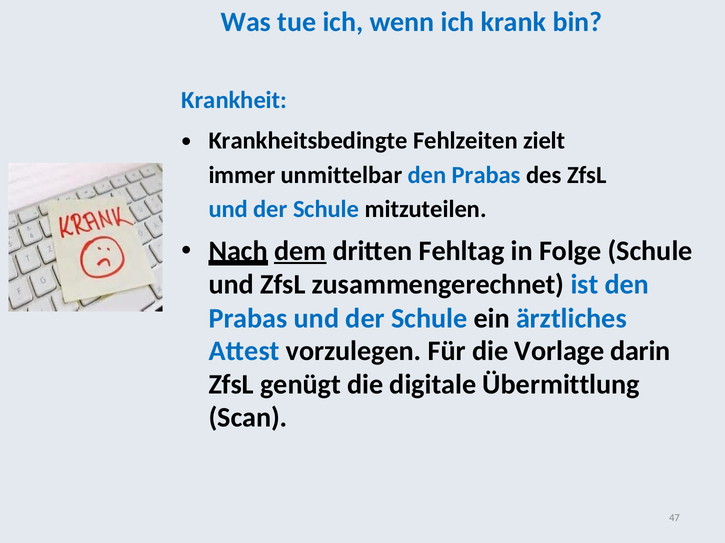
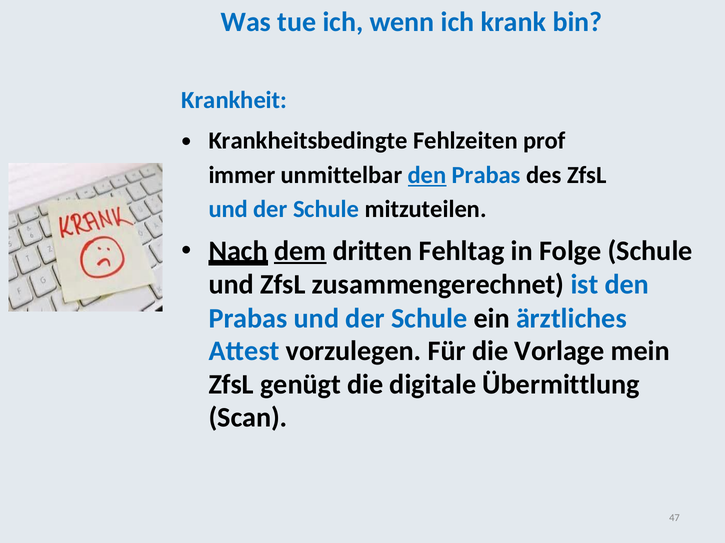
zielt: zielt -> prof (544, 141)
den underline: none -> present (427, 176)
darin: darin -> mein (640, 351)
